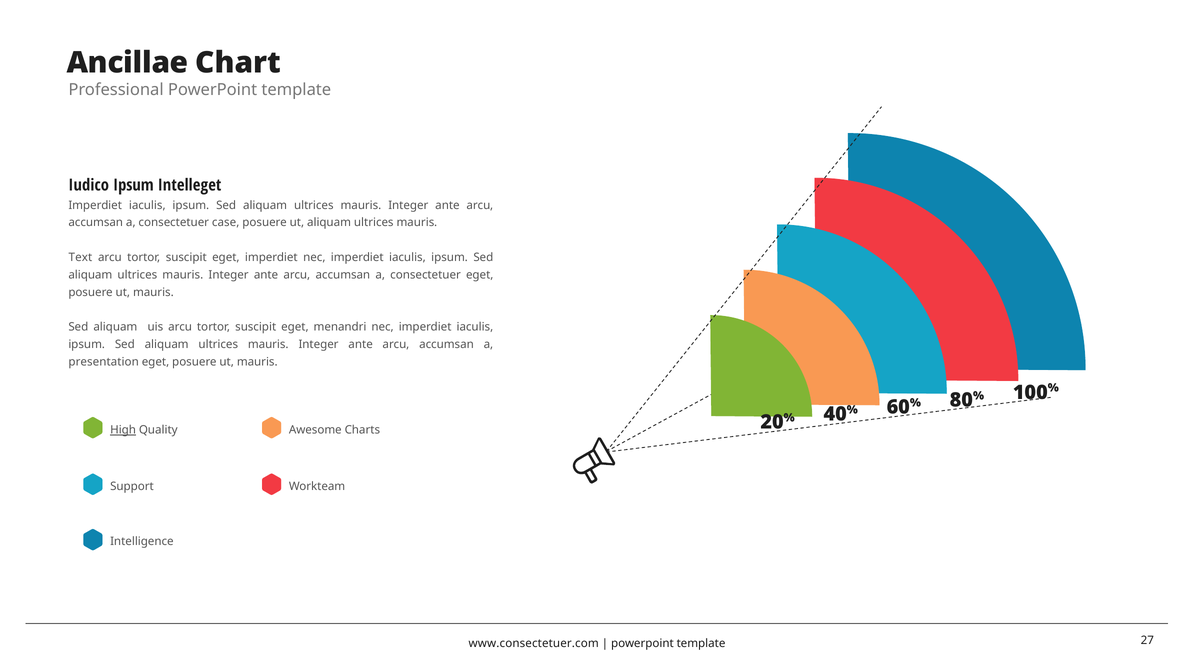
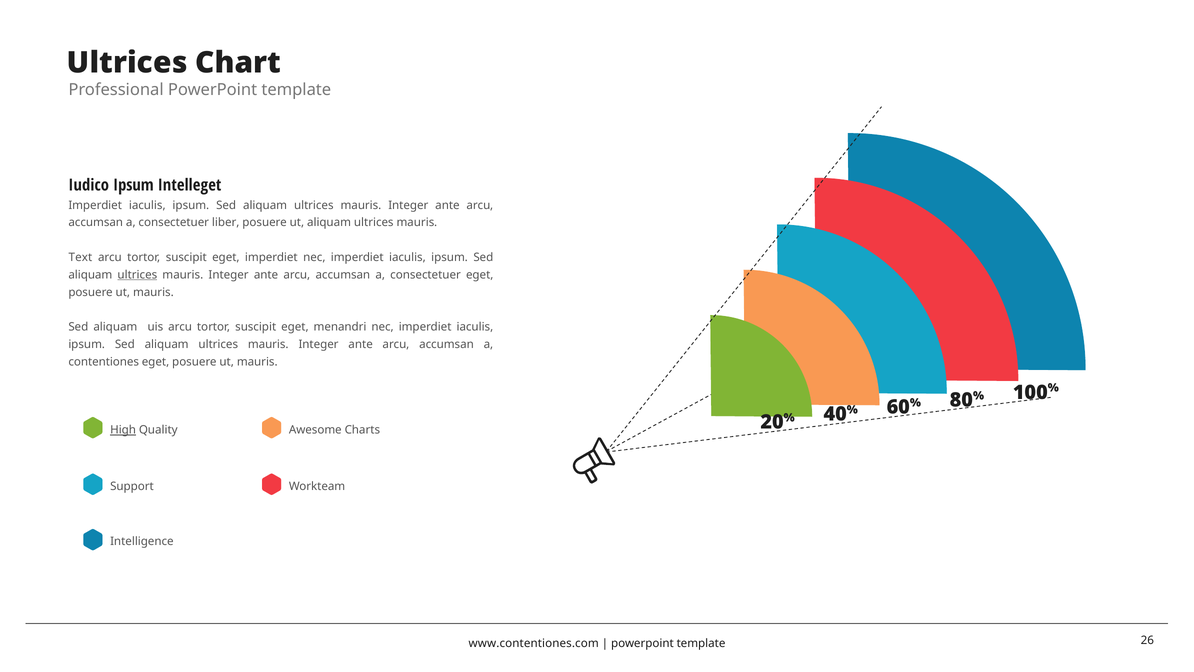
Ancillae: Ancillae -> Ultrices (127, 63)
case: case -> liber (226, 222)
ultrices underline: none -> present (137, 275)
presentation: presentation -> contentiones (104, 362)
www.consectetuer.com: www.consectetuer.com -> www.contentiones.com (534, 643)
27: 27 -> 26 (1147, 640)
